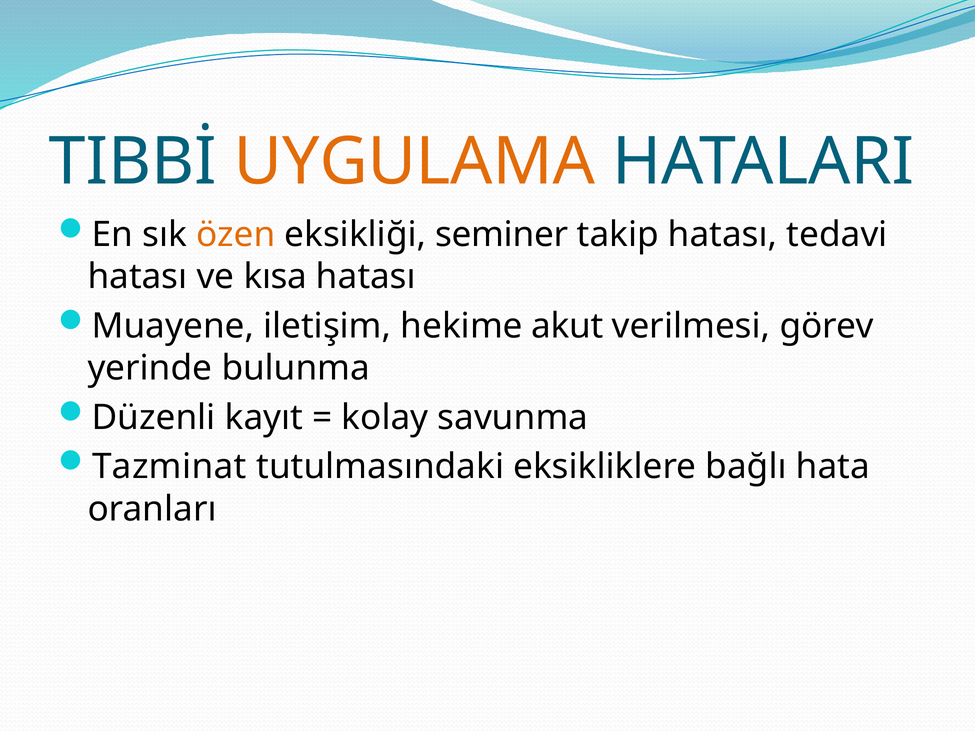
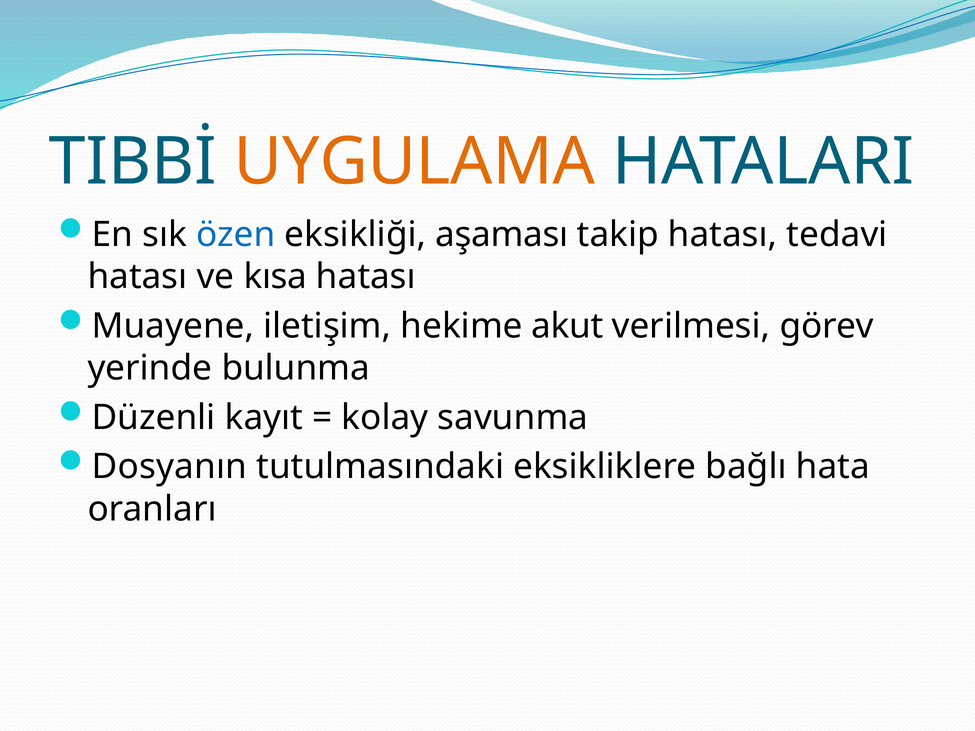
özen colour: orange -> blue (236, 235)
seminer: seminer -> aşaması (502, 235)
Tazminat: Tazminat -> Dosyanın (169, 467)
